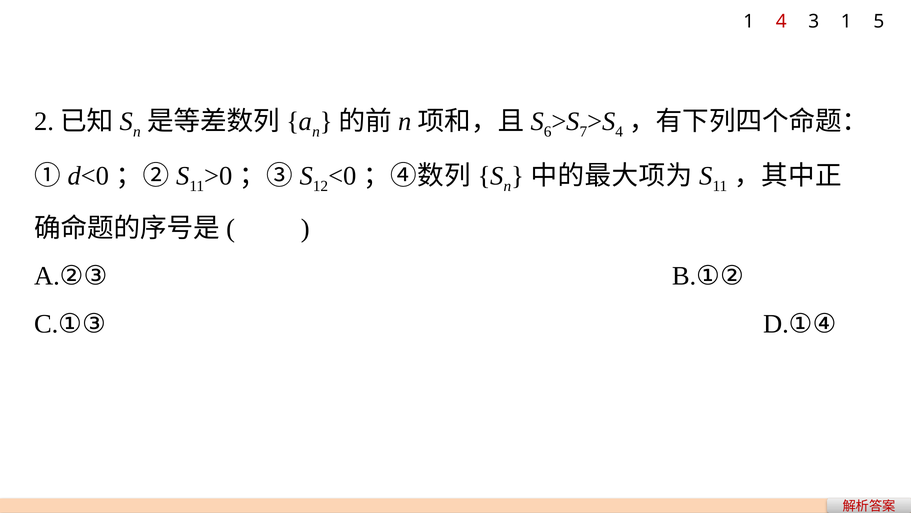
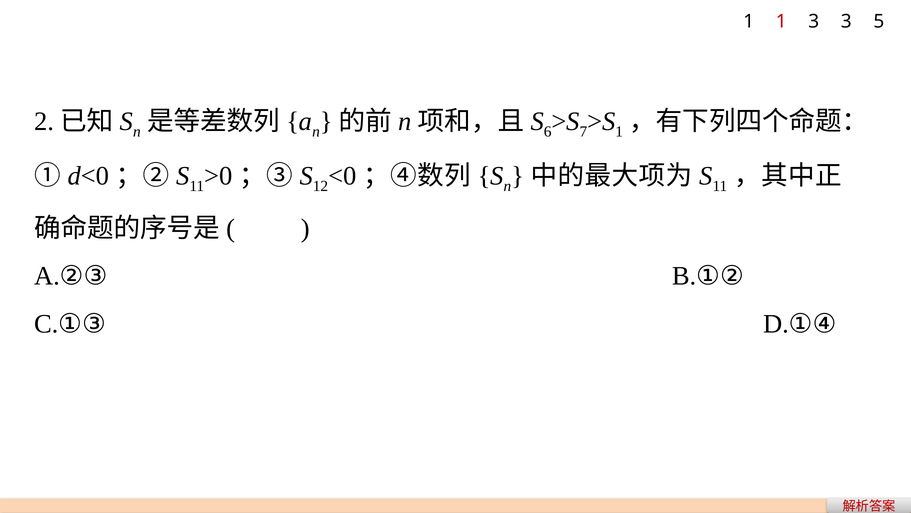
1 4: 4 -> 1 (781, 22)
3 1: 1 -> 3 (846, 22)
4: 4 -> 1 (619, 132)
